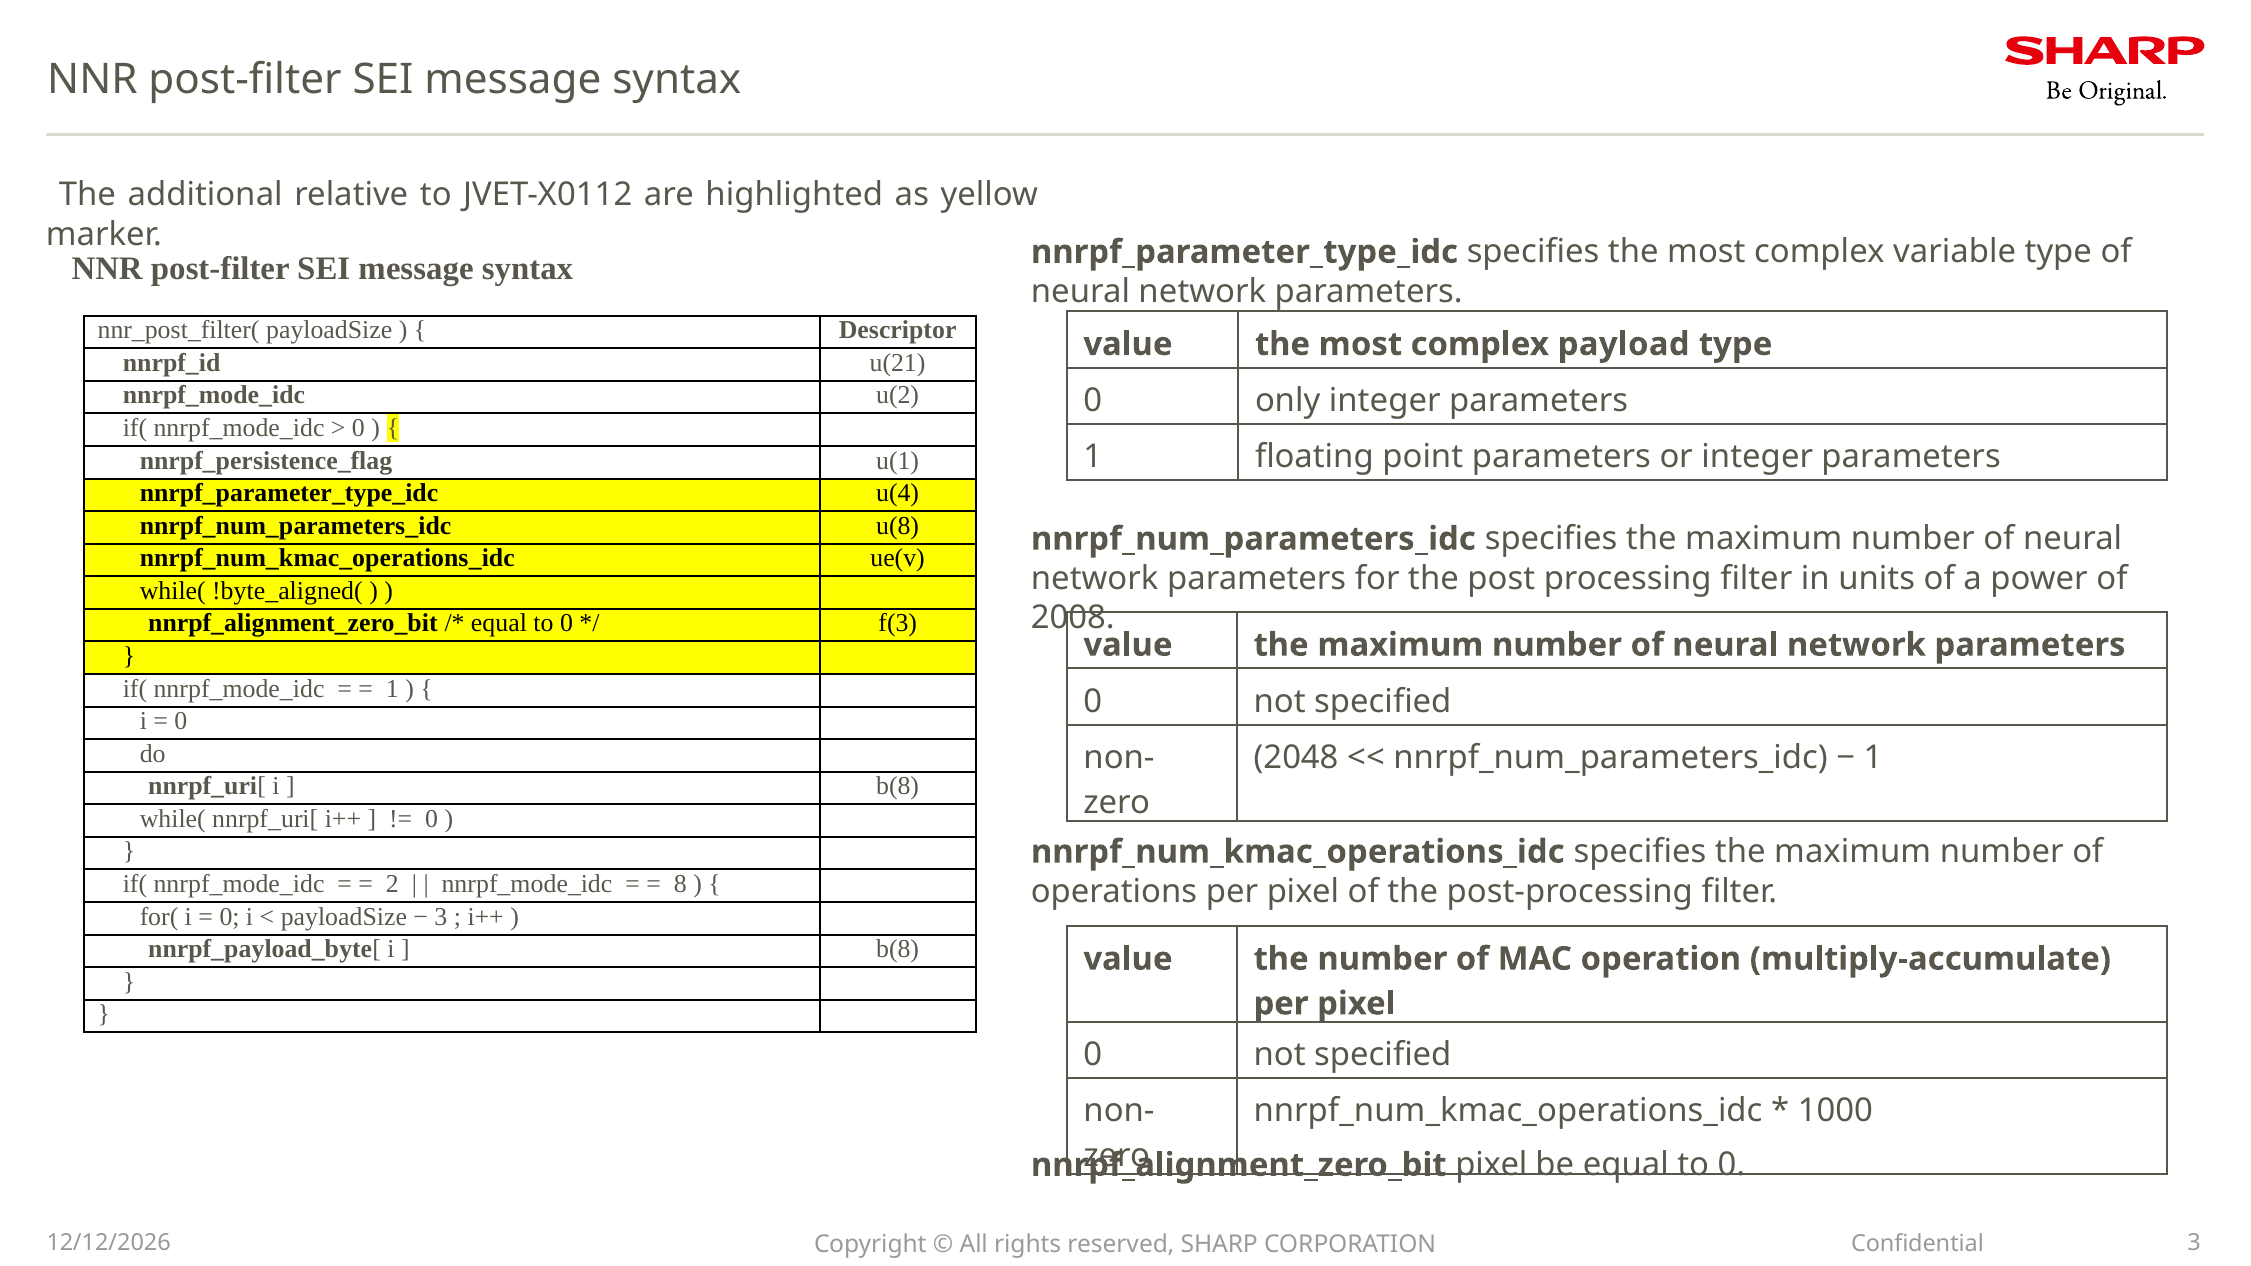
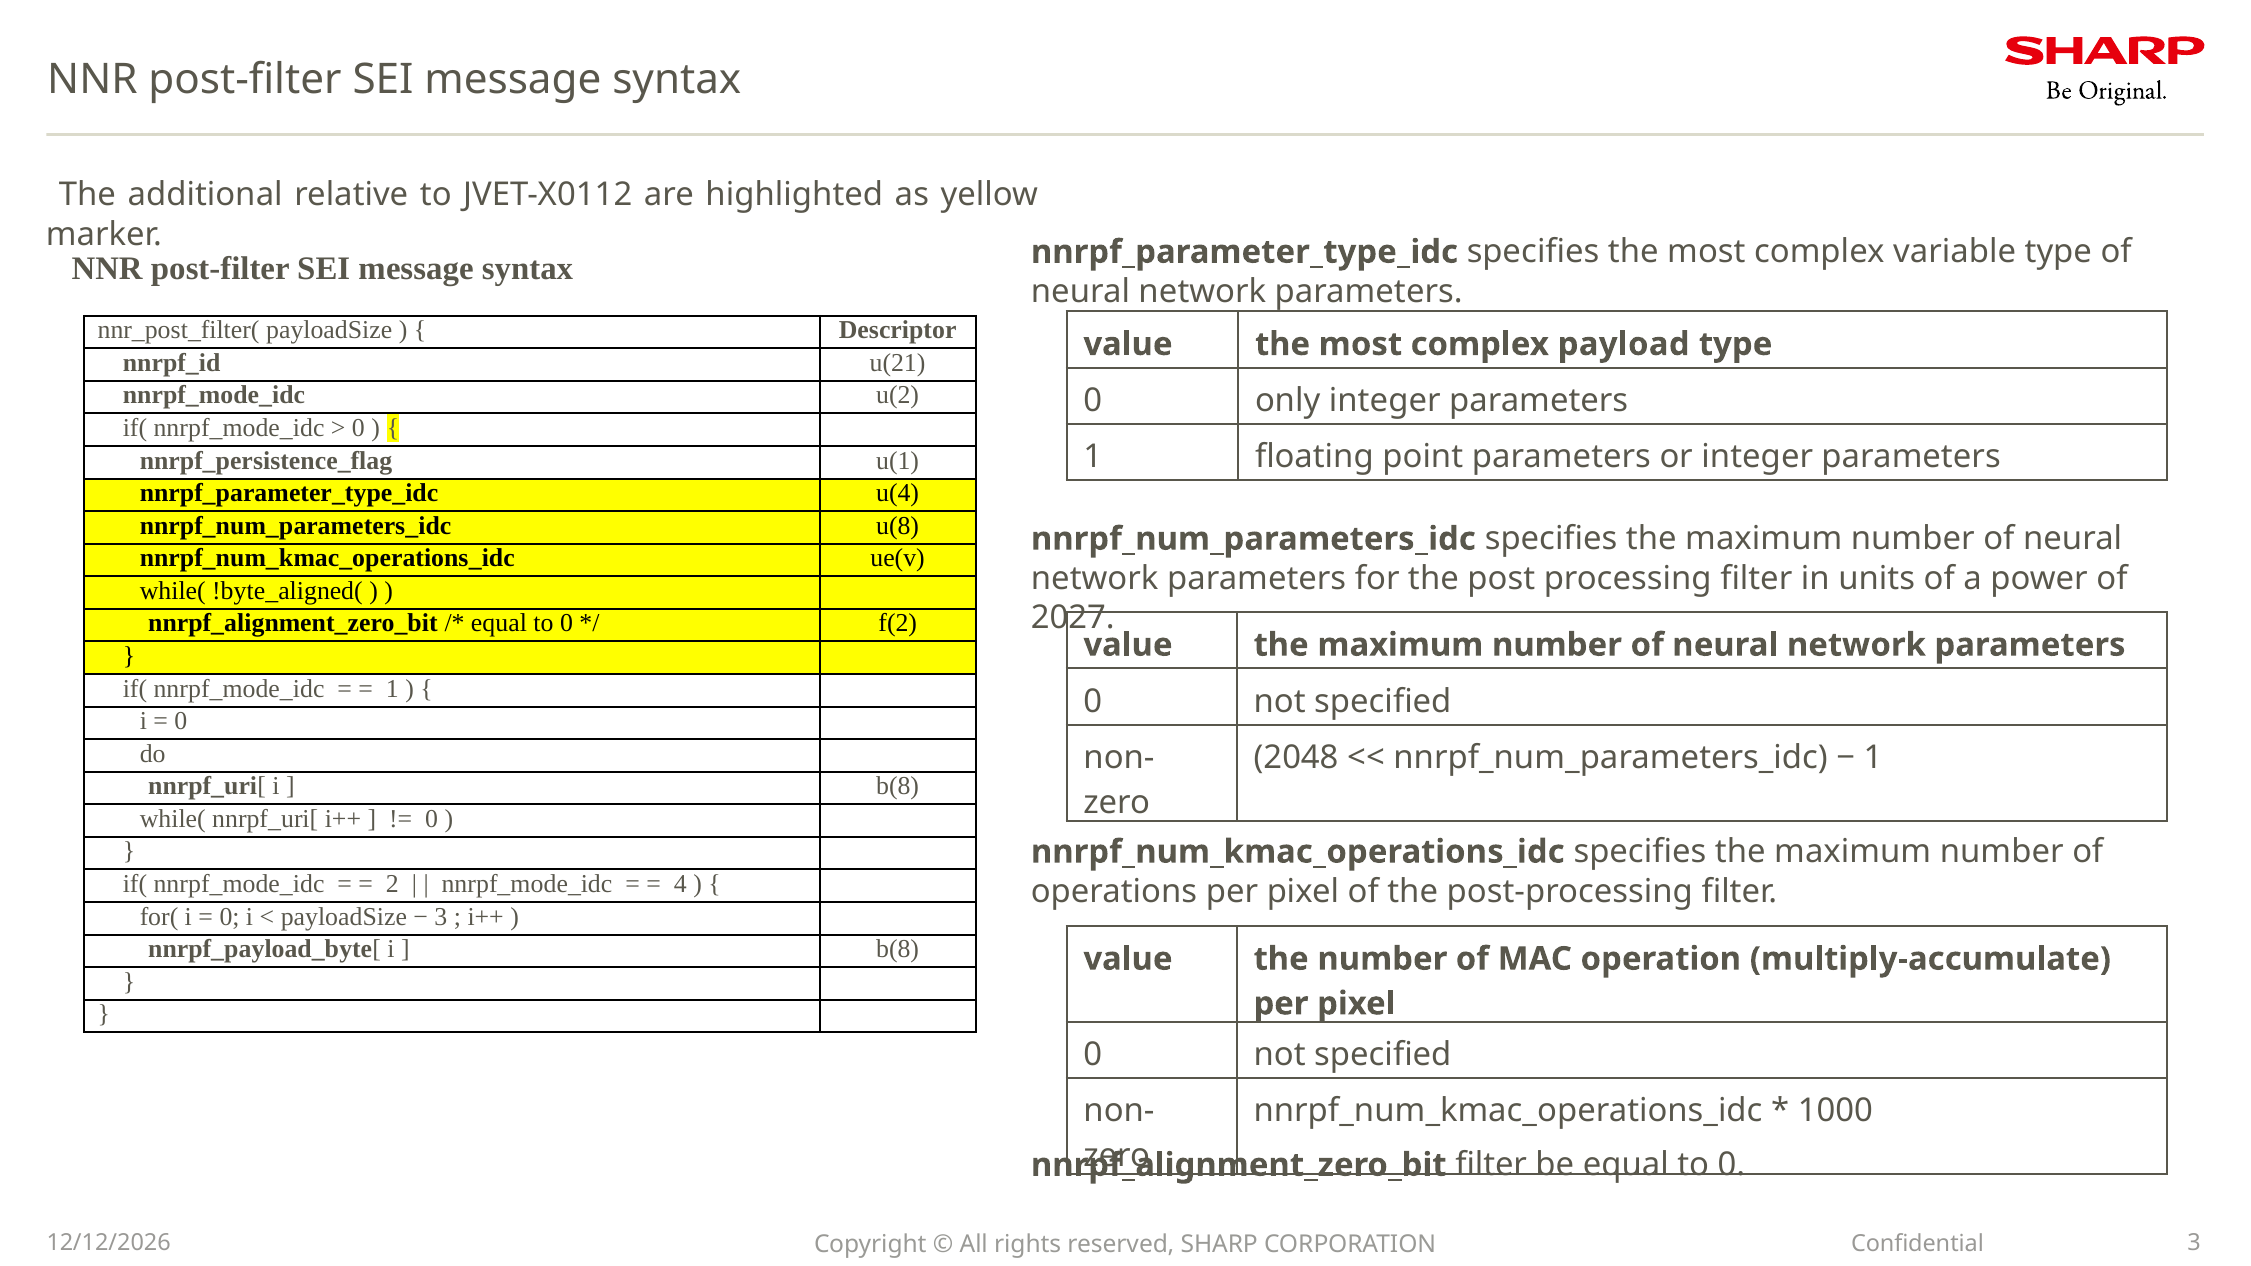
2008: 2008 -> 2027 (1073, 618)
f(3: f(3 -> f(2 (898, 624)
8: 8 -> 4 (680, 884)
pixel: pixel -> filter (1491, 1165)
